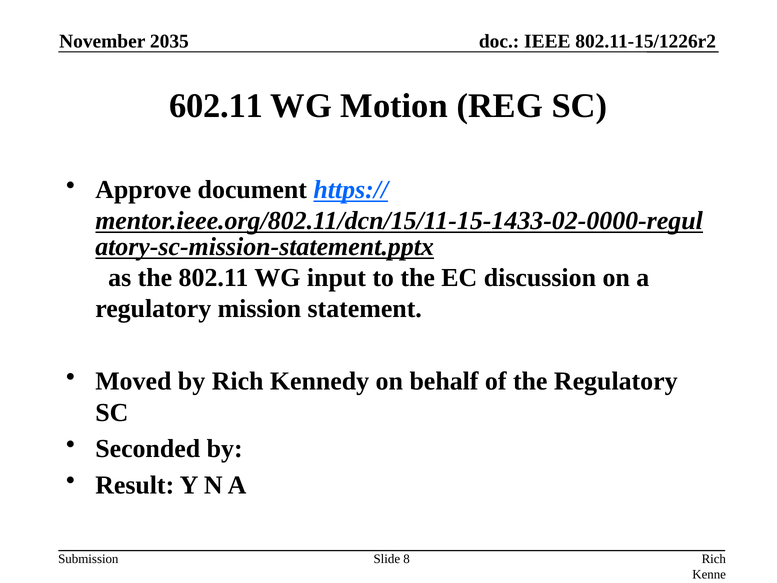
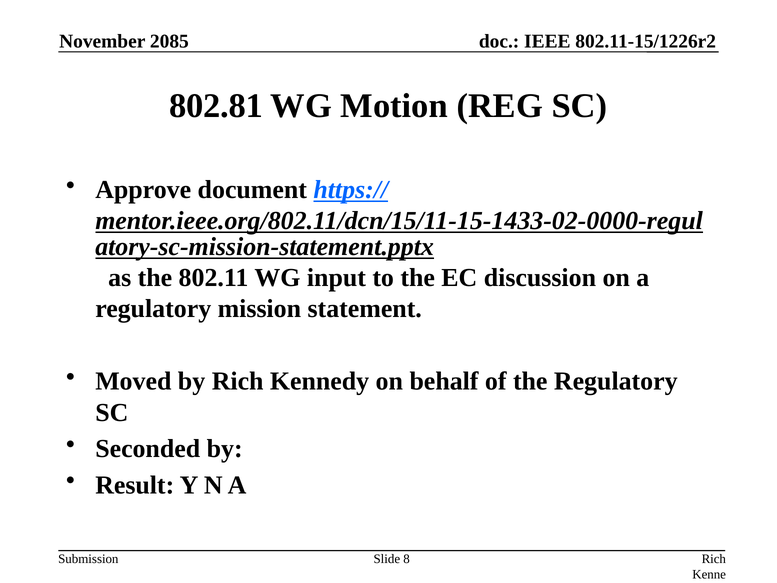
2035: 2035 -> 2085 (169, 41)
602.11: 602.11 -> 802.81 (216, 106)
